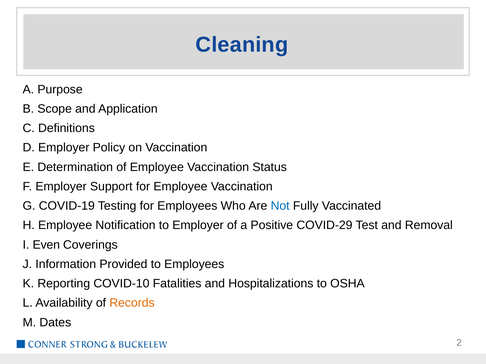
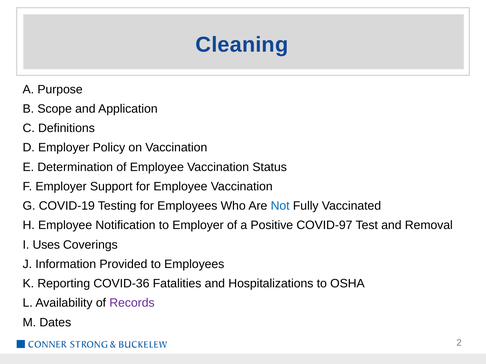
COVID-29: COVID-29 -> COVID-97 (324, 226)
Even: Even -> Uses (46, 245)
COVID-10: COVID-10 -> COVID-36 (121, 284)
Records colour: orange -> purple (132, 303)
